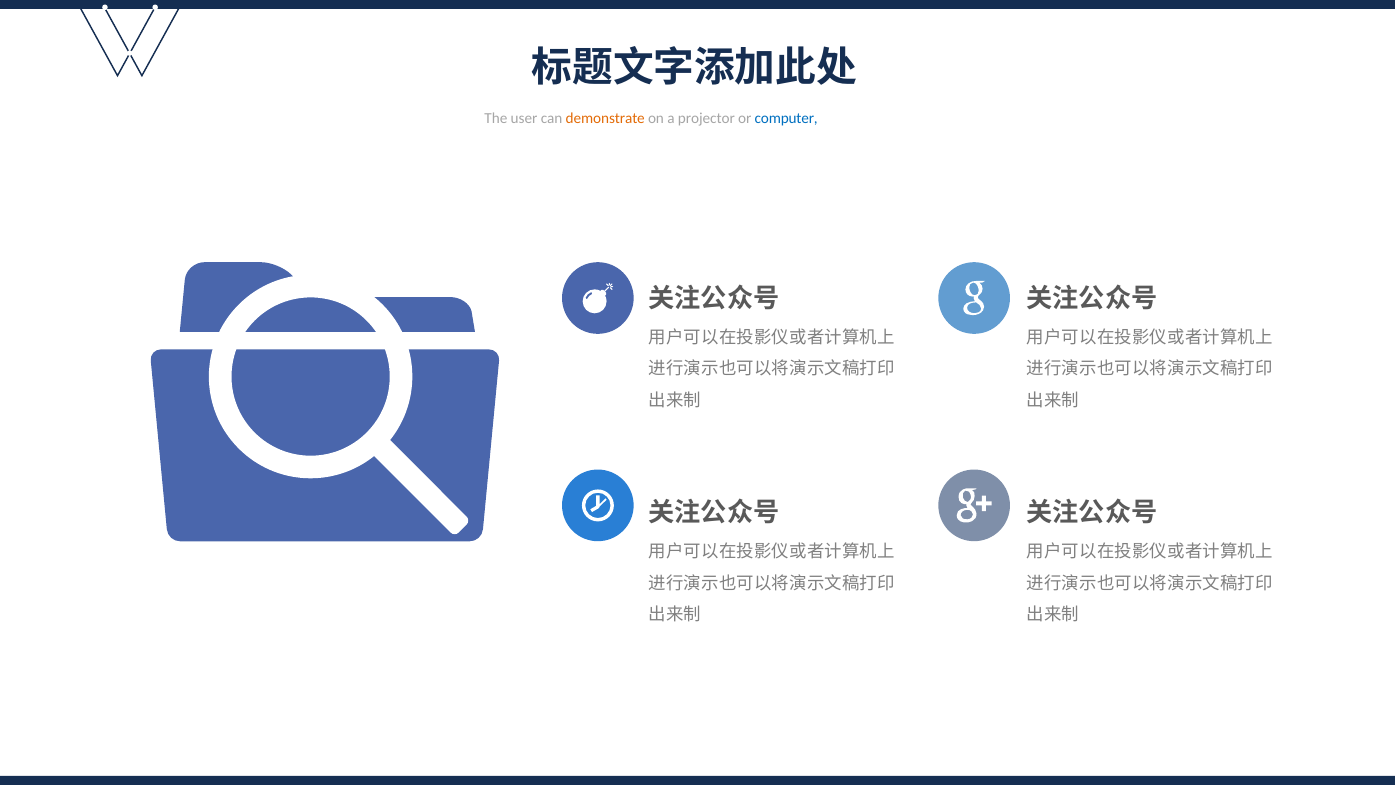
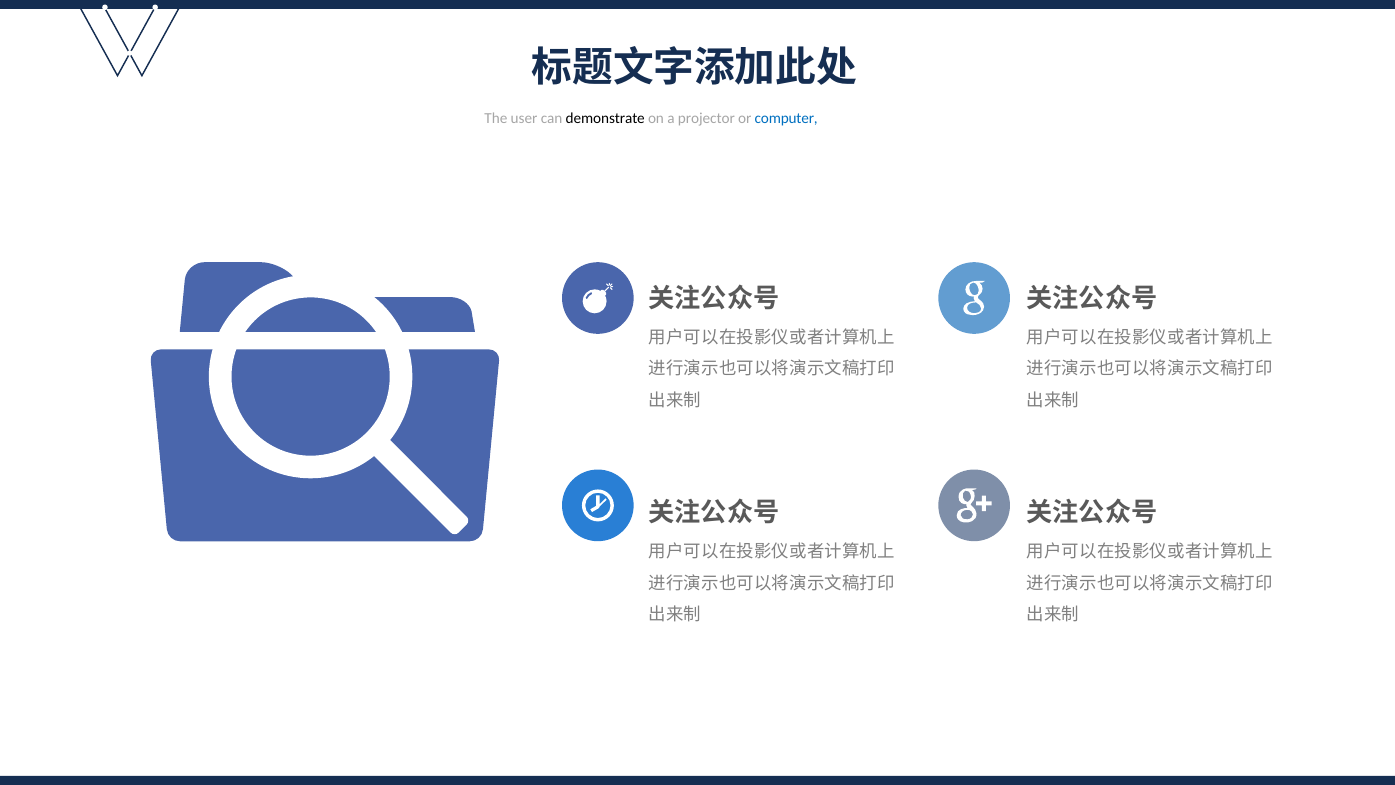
demonstrate colour: orange -> black (605, 118)
